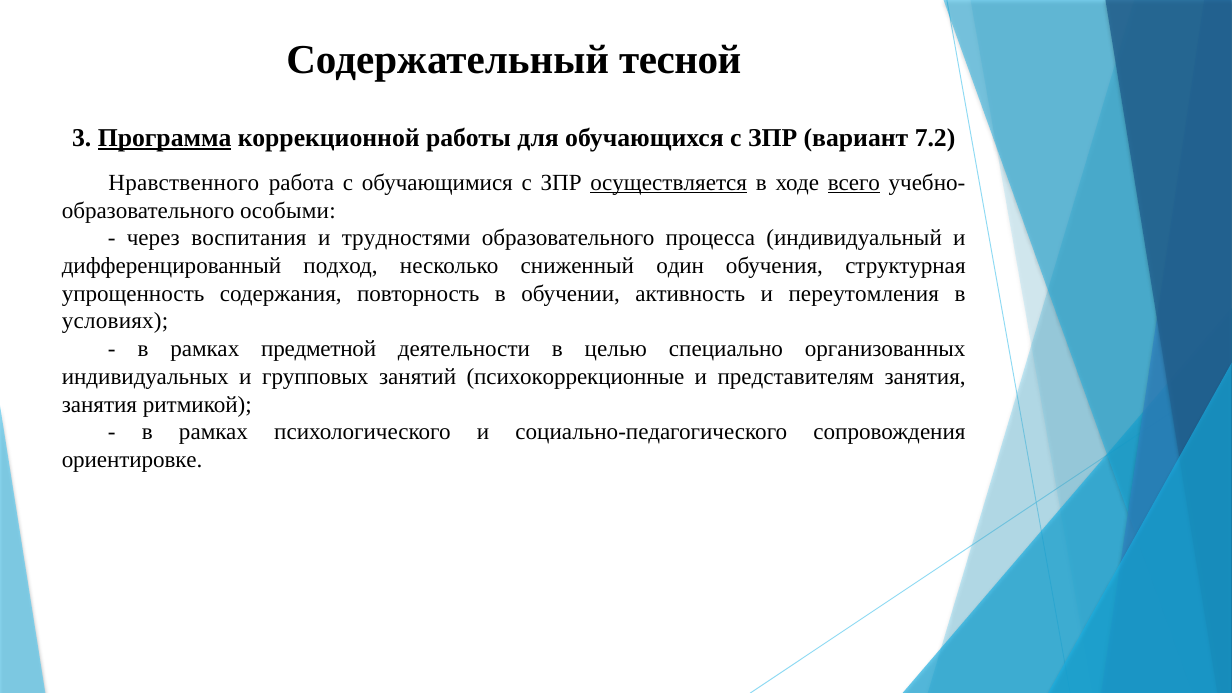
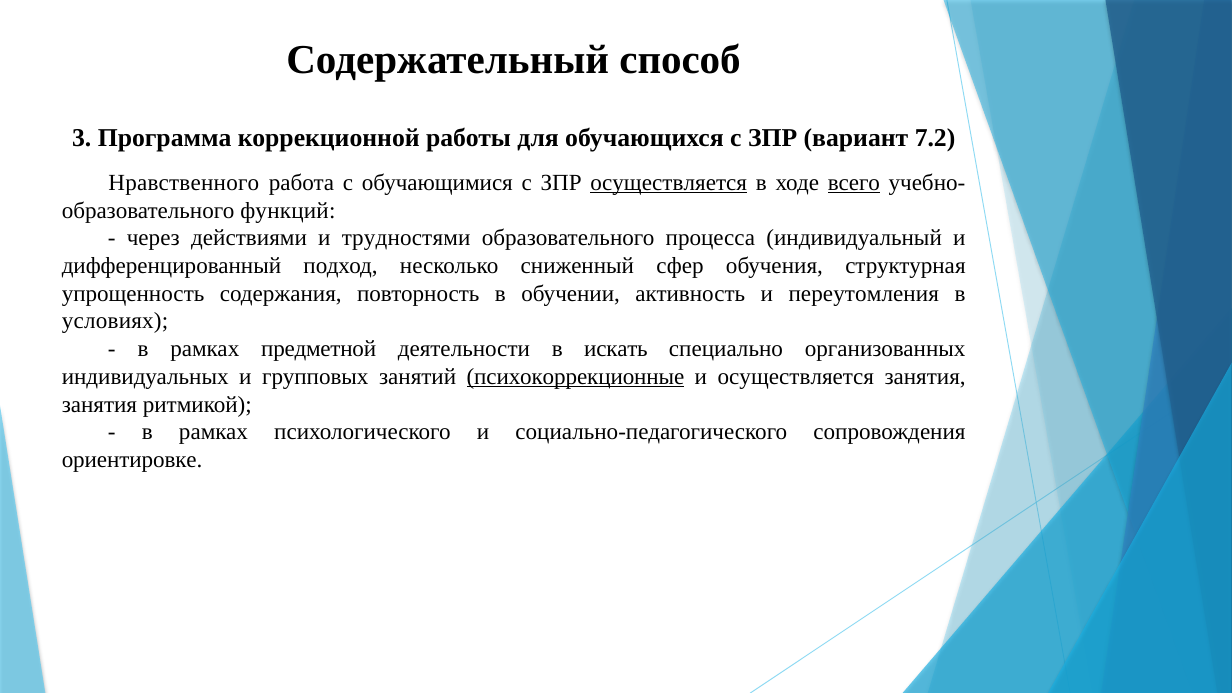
тесной: тесной -> способ (680, 60)
Программа underline: present -> none (165, 138)
особыми: особыми -> функций (288, 210)
воспитания: воспитания -> действиями (249, 238)
один: один -> сфер (680, 266)
целью: целью -> искать (616, 349)
психокоррекционные underline: none -> present (575, 377)
и представителям: представителям -> осуществляется (796, 377)
